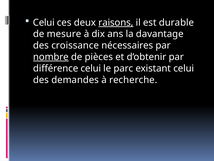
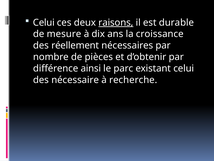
davantage: davantage -> croissance (160, 34)
croissance: croissance -> réellement (75, 45)
nombre underline: present -> none (51, 57)
différence celui: celui -> ainsi (91, 68)
demandes: demandes -> nécessaire (75, 80)
